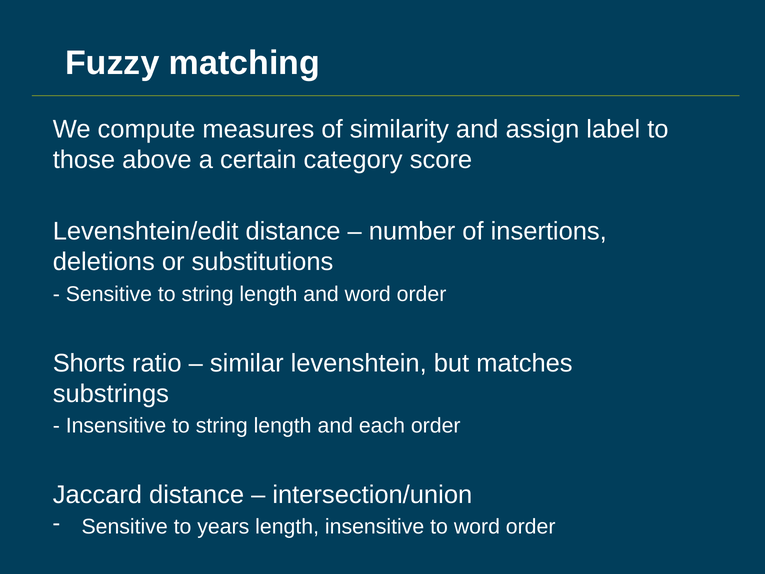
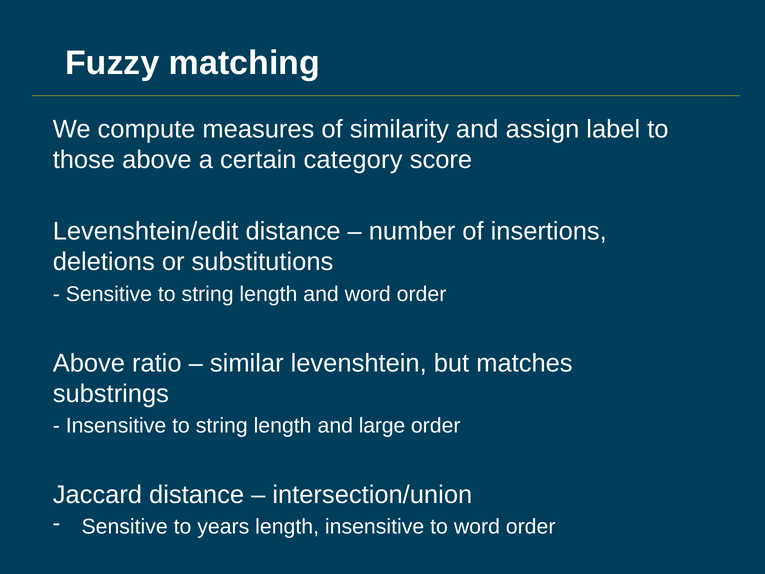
Shorts: Shorts -> Above (89, 363)
each: each -> large (382, 426)
